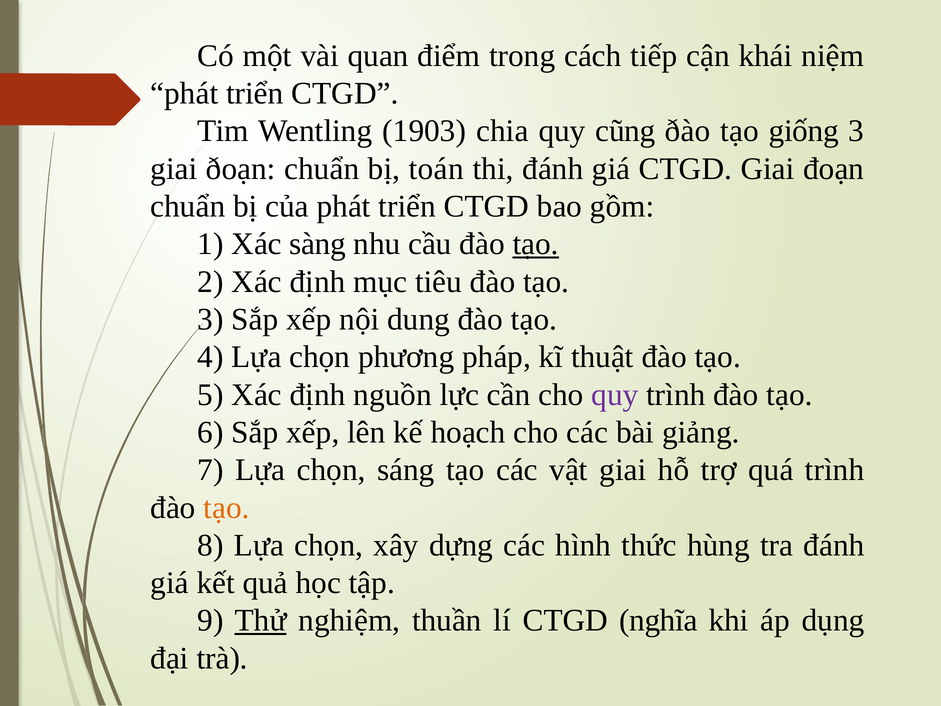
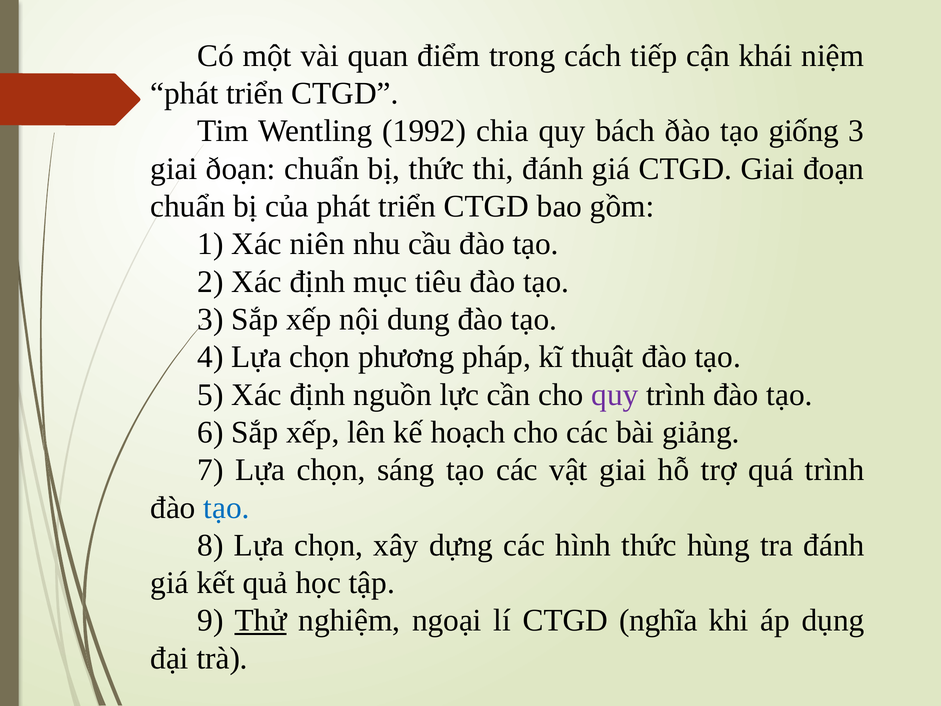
1903: 1903 -> 1992 (424, 131)
cũng: cũng -> bách (625, 131)
bị toán: toán -> thức (436, 169)
sàng: sàng -> niên (317, 244)
tạo underline: present -> none (536, 244)
tạo colour: orange -> blue (227, 507)
thuần: thuần -> ngoại (447, 620)
